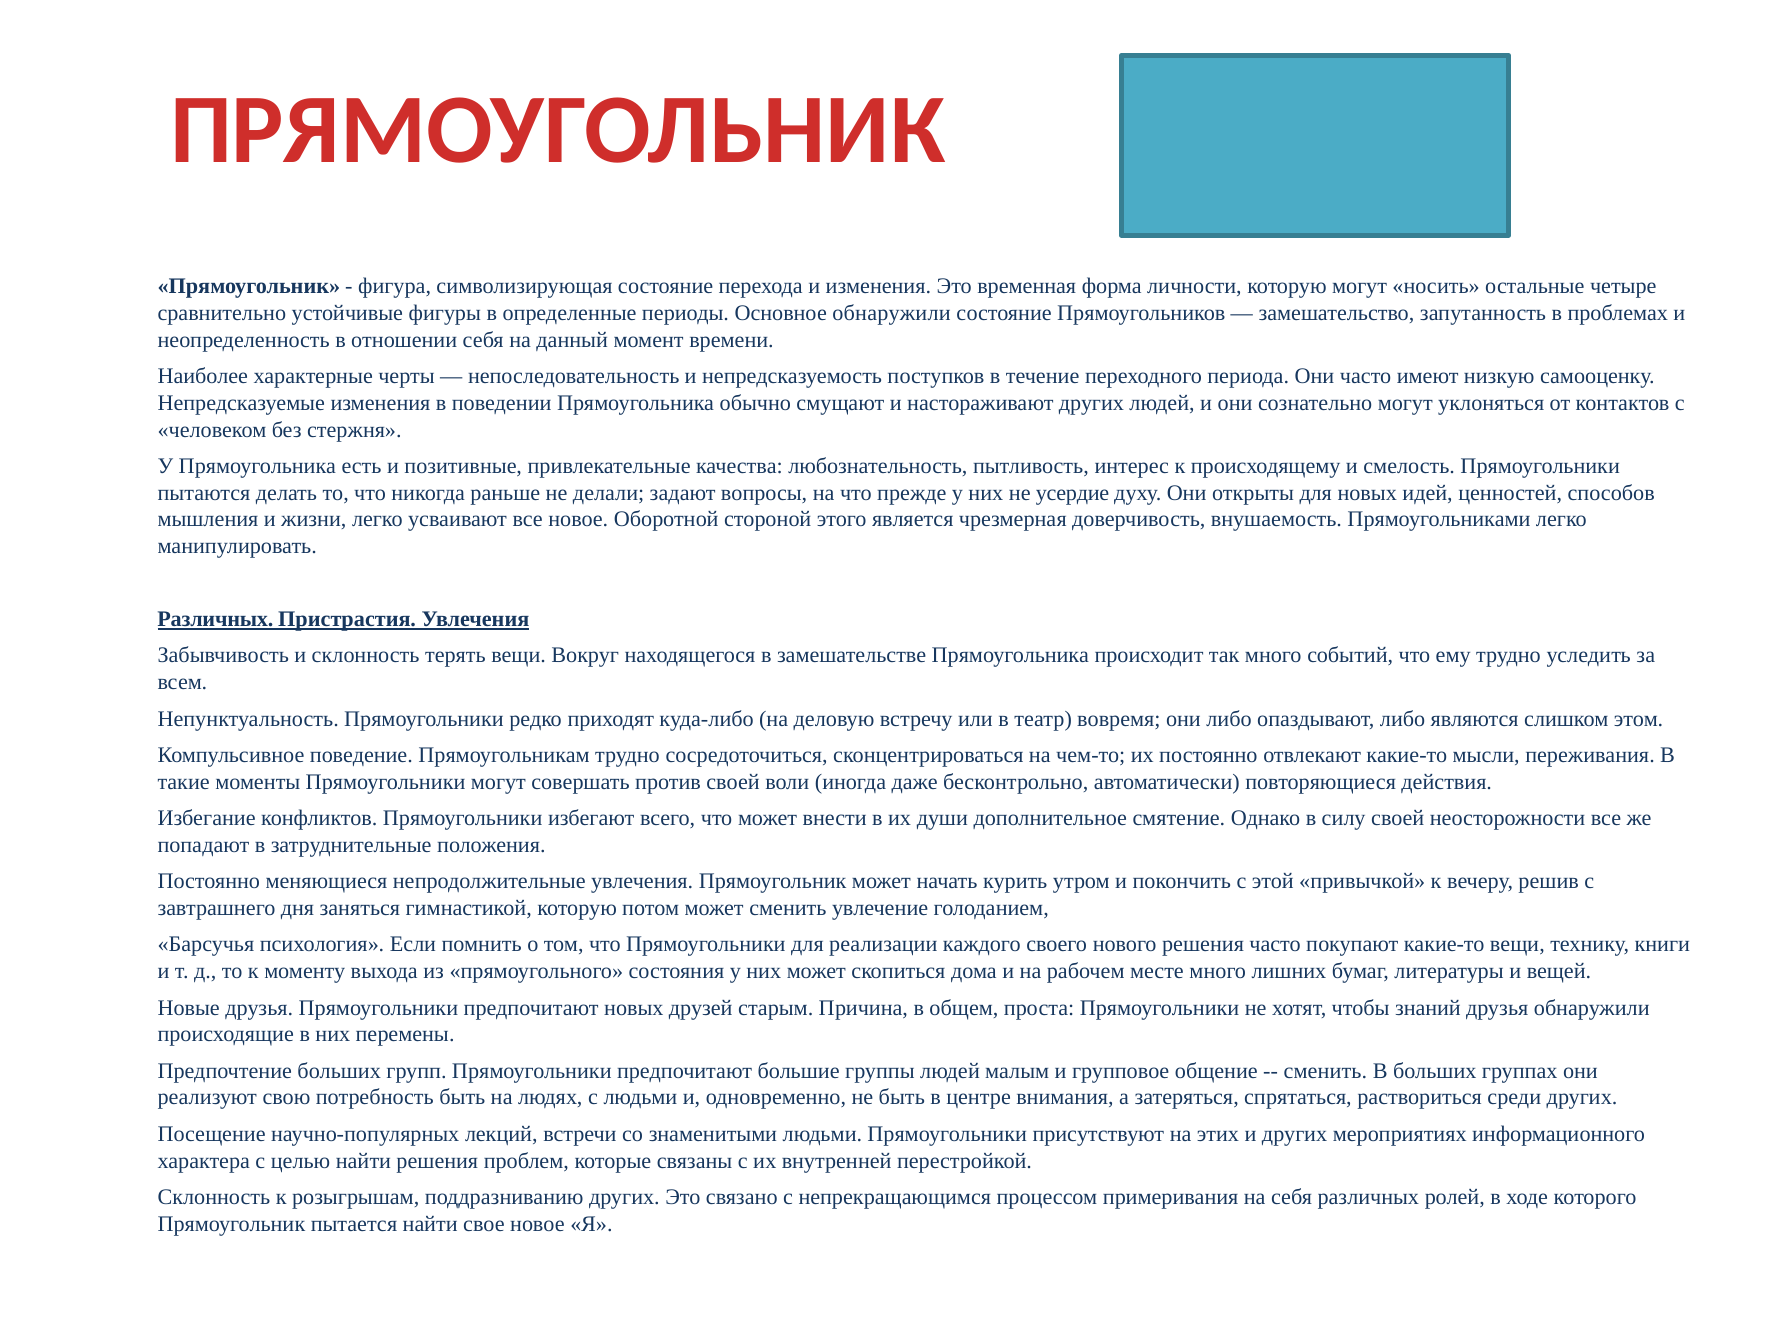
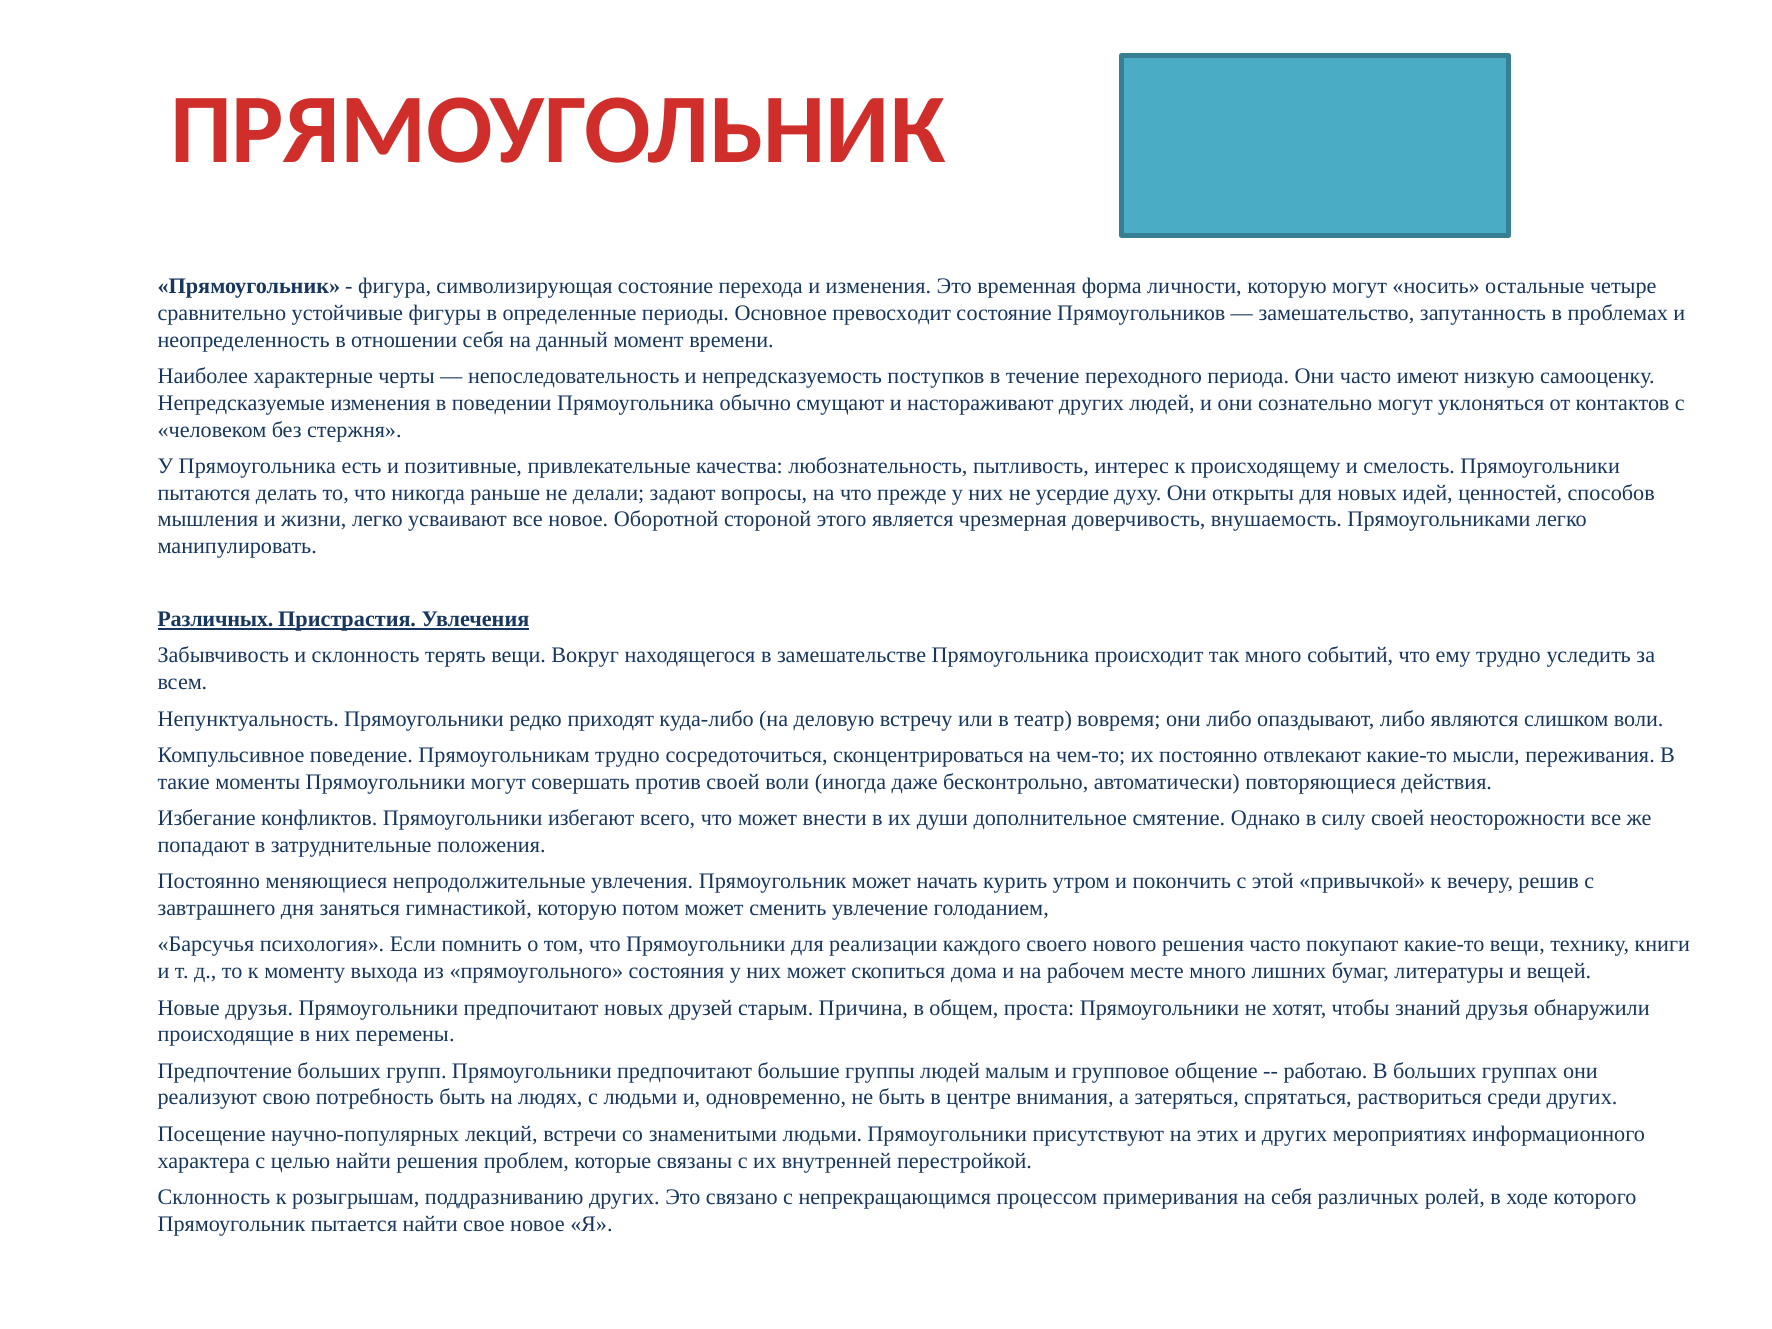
Основное обнаружили: обнаружили -> превосходит (892, 313)
слишком этом: этом -> воли (1639, 719)
сменить: сменить -> работаю (1325, 1071)
